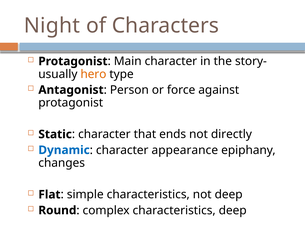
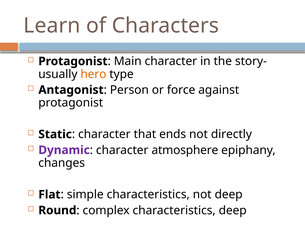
Night: Night -> Learn (52, 26)
Dynamic colour: blue -> purple (64, 150)
appearance: appearance -> atmosphere (185, 150)
